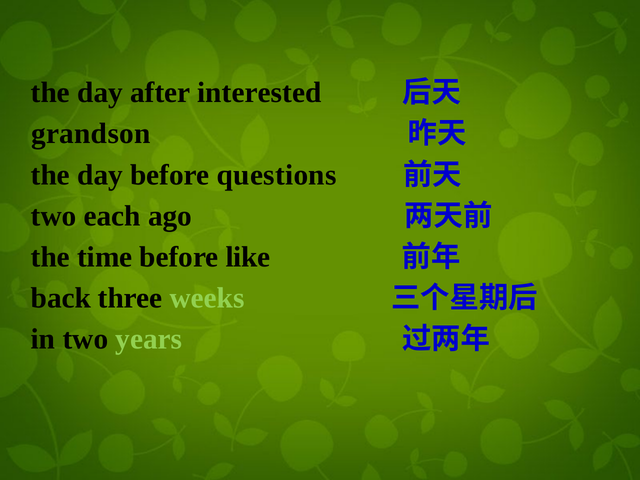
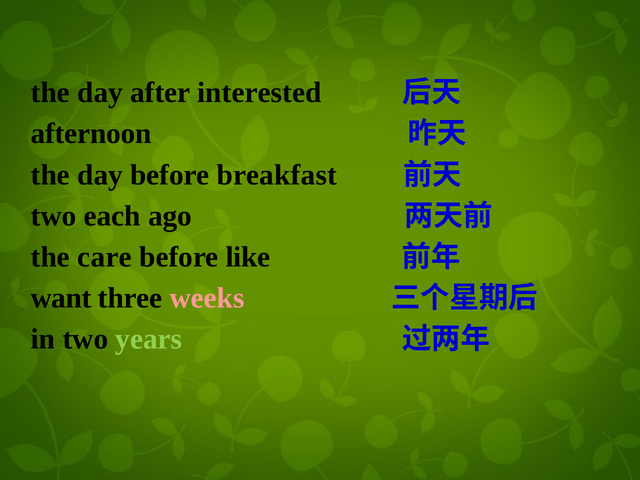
grandson: grandson -> afternoon (91, 134)
questions: questions -> breakfast (277, 175)
time: time -> care (105, 257)
back: back -> want (61, 298)
weeks colour: light green -> pink (207, 298)
